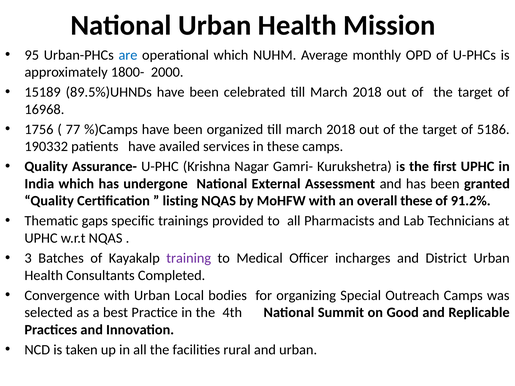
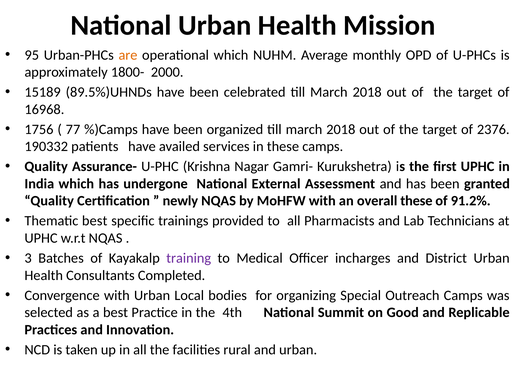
are colour: blue -> orange (128, 55)
5186: 5186 -> 2376 (493, 130)
listing: listing -> newly (180, 201)
Thematic gaps: gaps -> best (95, 221)
